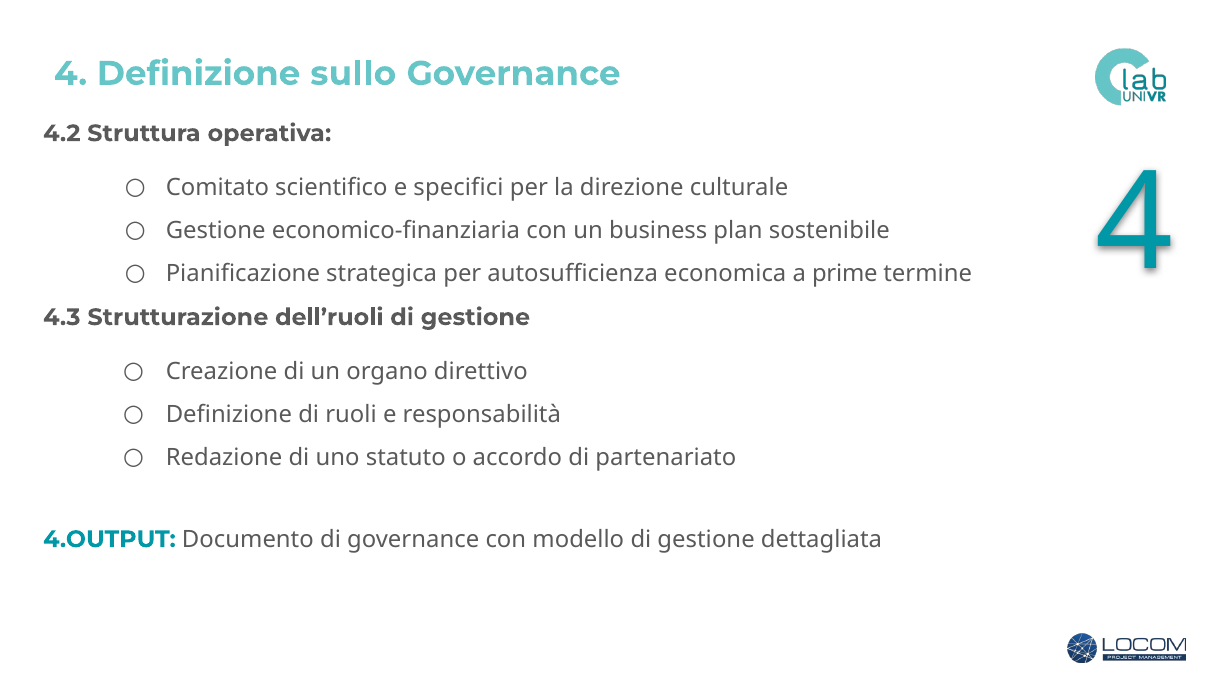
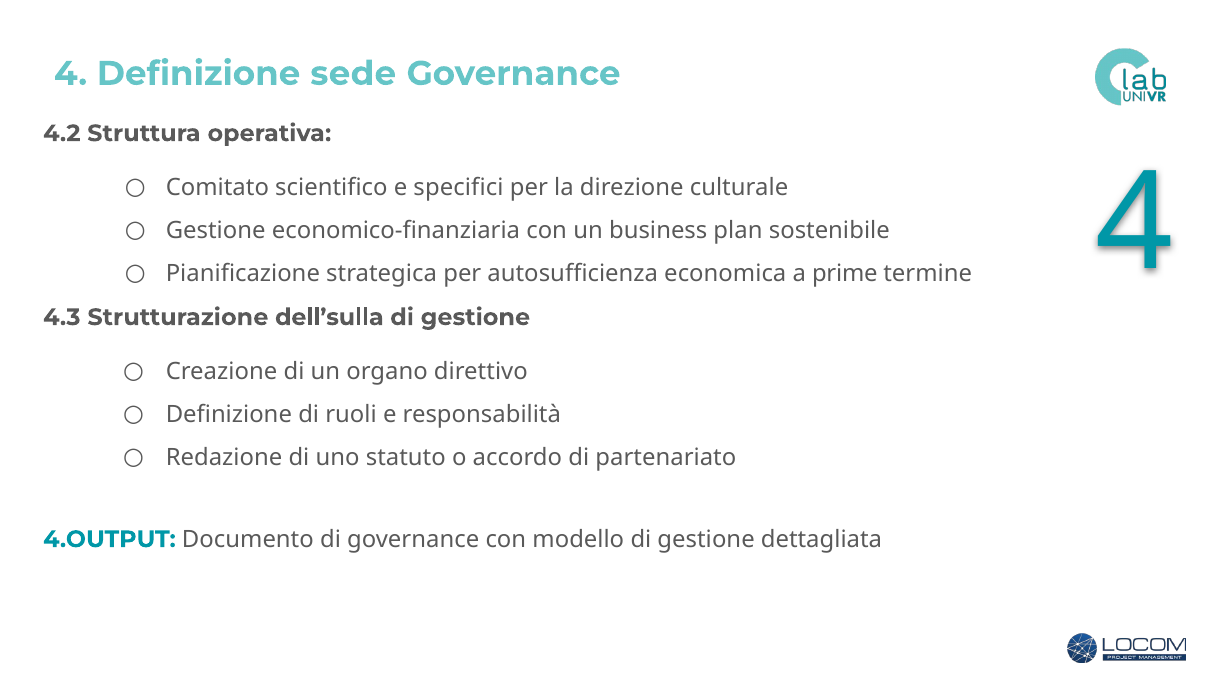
sullo: sullo -> sede (353, 74)
dell’ruoli: dell’ruoli -> dell’sulla (329, 317)
